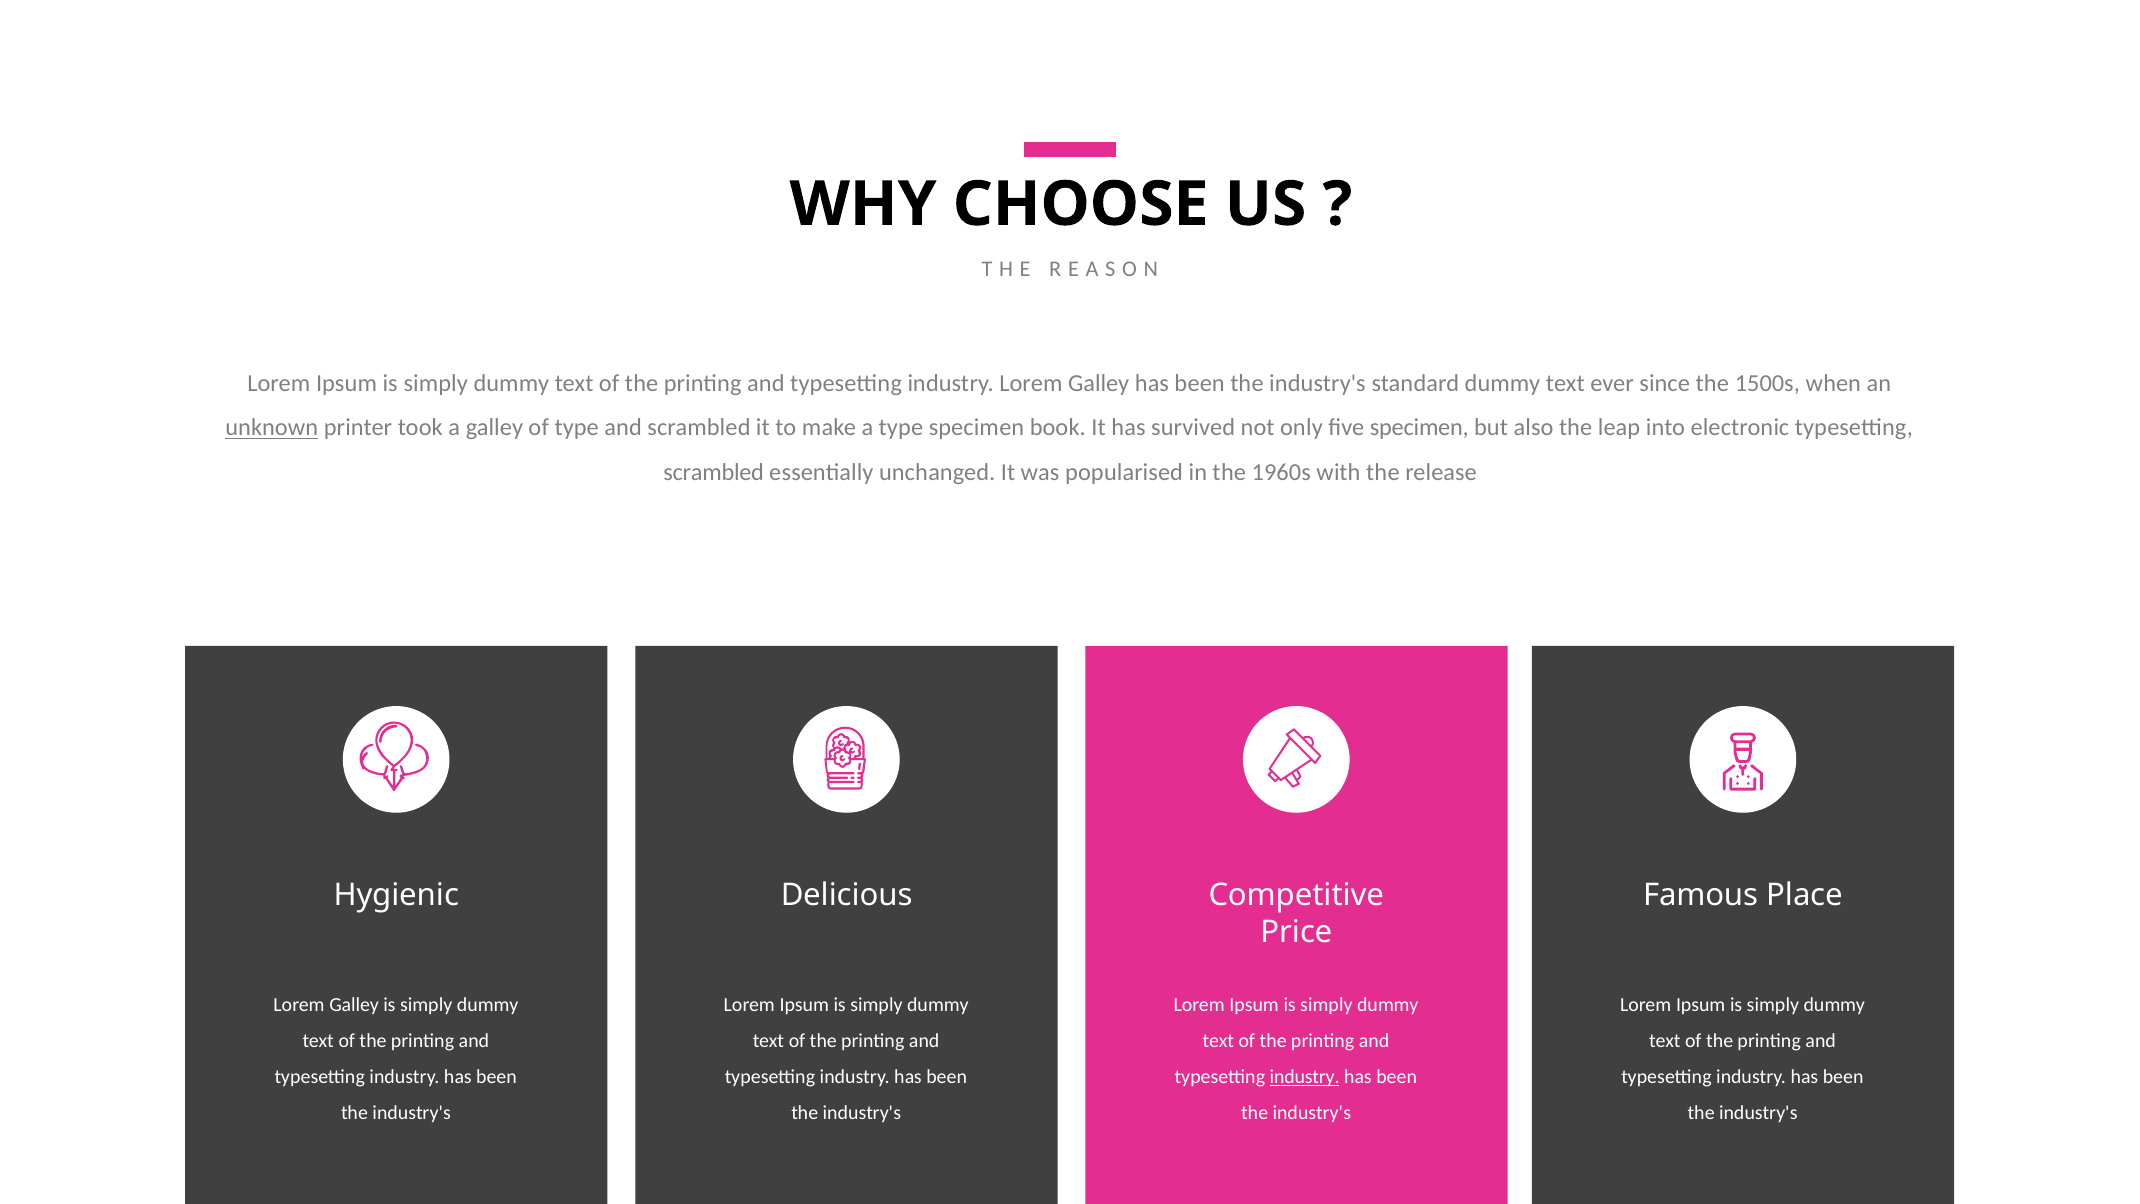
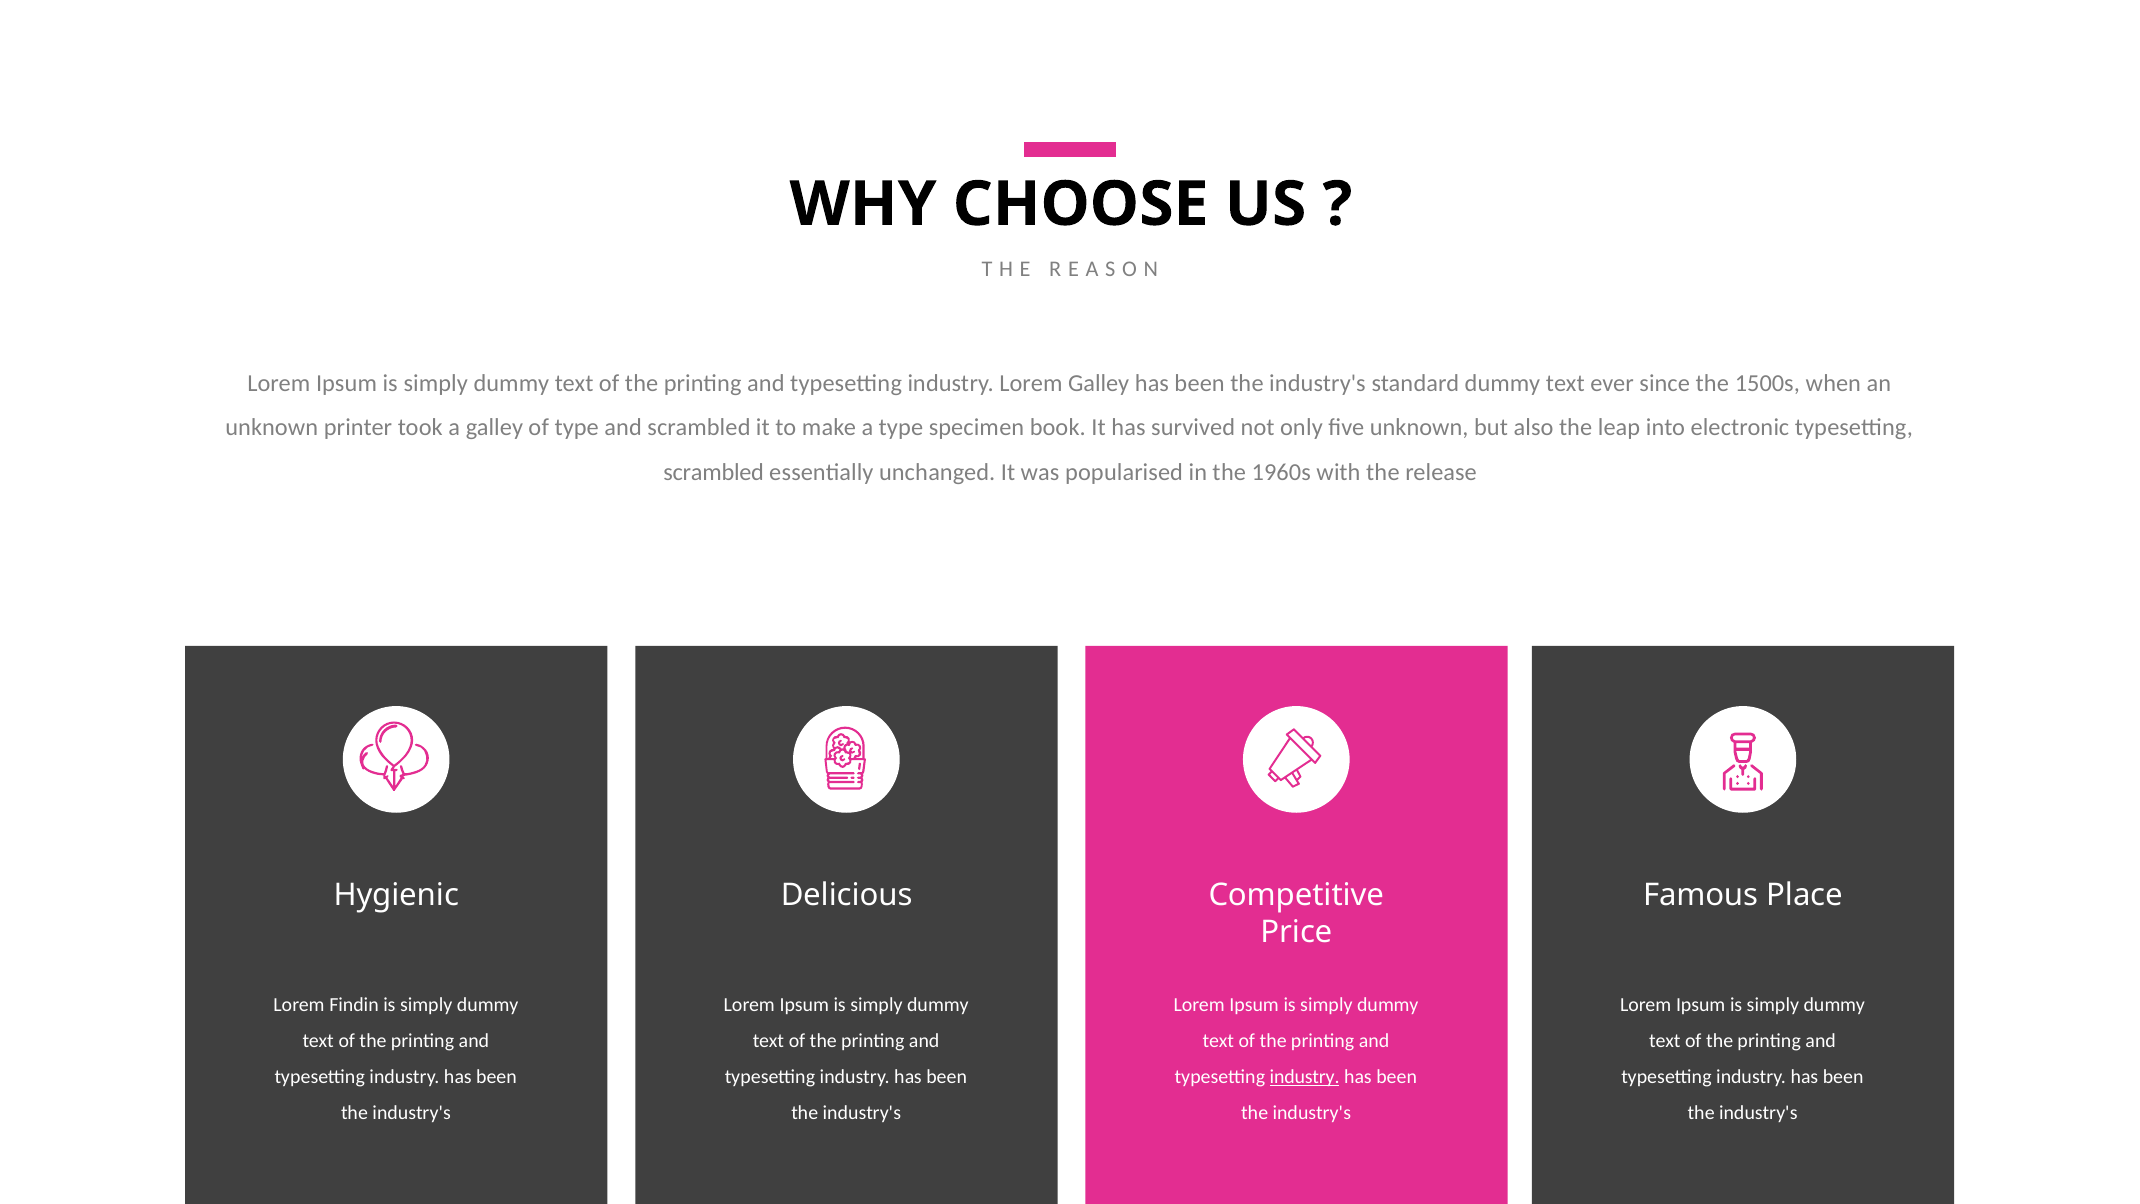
unknown underline: present -> none (272, 428)
five specimen: specimen -> unknown (1419, 428)
Galley: Galley -> Findin (354, 1005)
